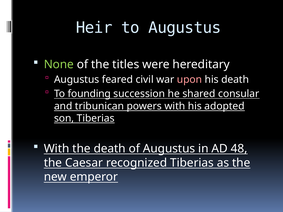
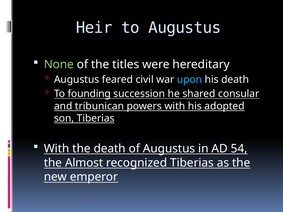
upon colour: pink -> light blue (190, 80)
48: 48 -> 54 (239, 149)
Caesar: Caesar -> Almost (84, 163)
